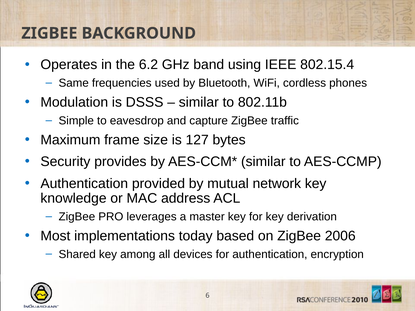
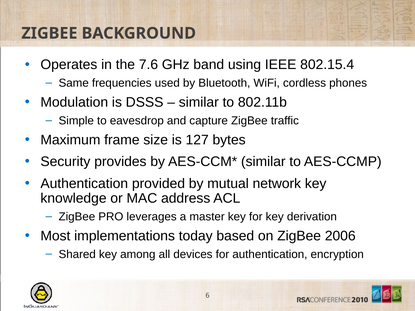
6.2: 6.2 -> 7.6 (148, 65)
